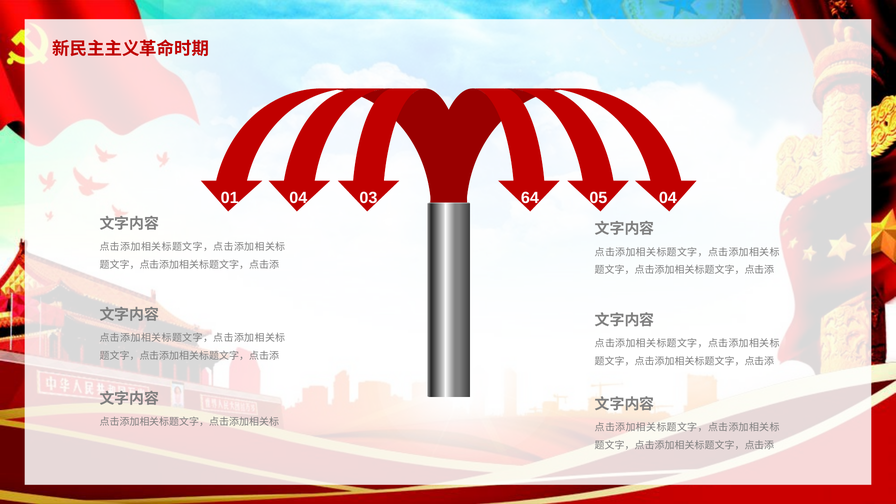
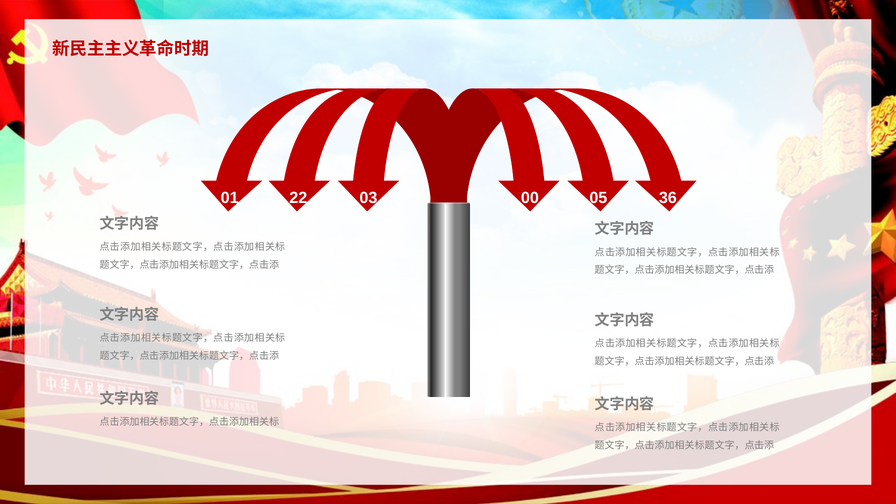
01 04: 04 -> 22 (298, 198)
64: 64 -> 00 (530, 198)
05 04: 04 -> 36 (668, 198)
